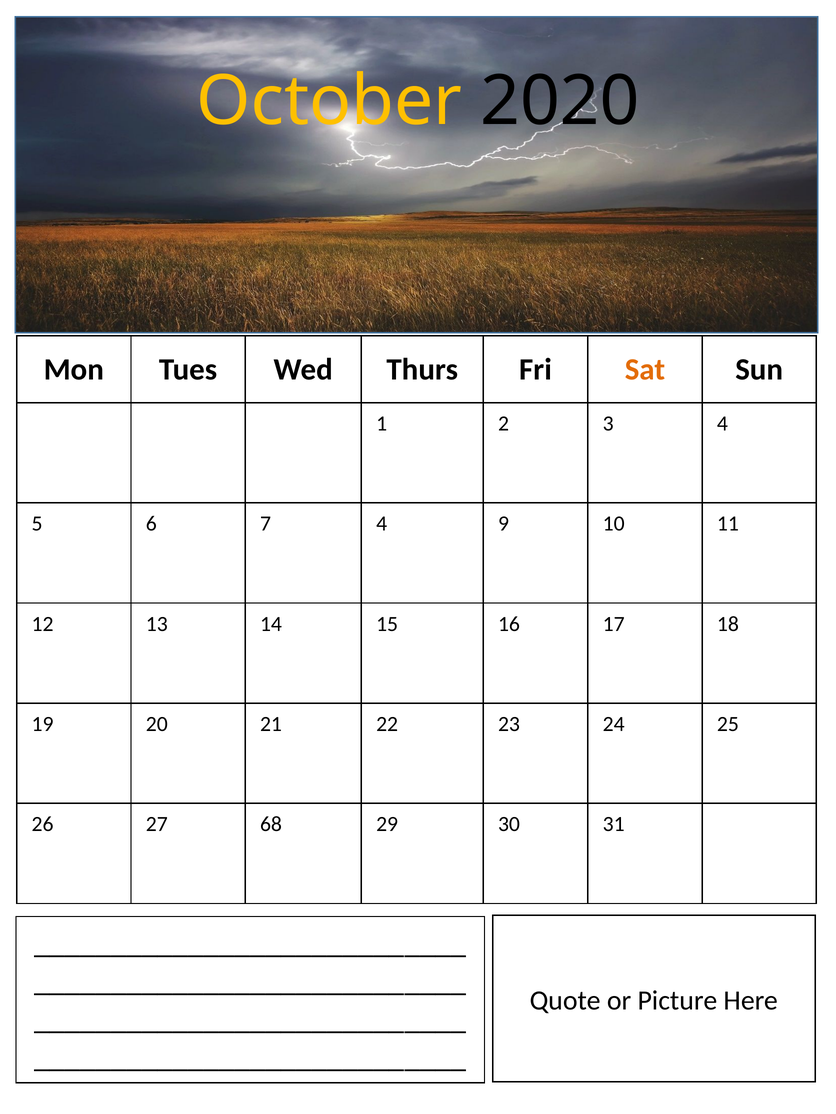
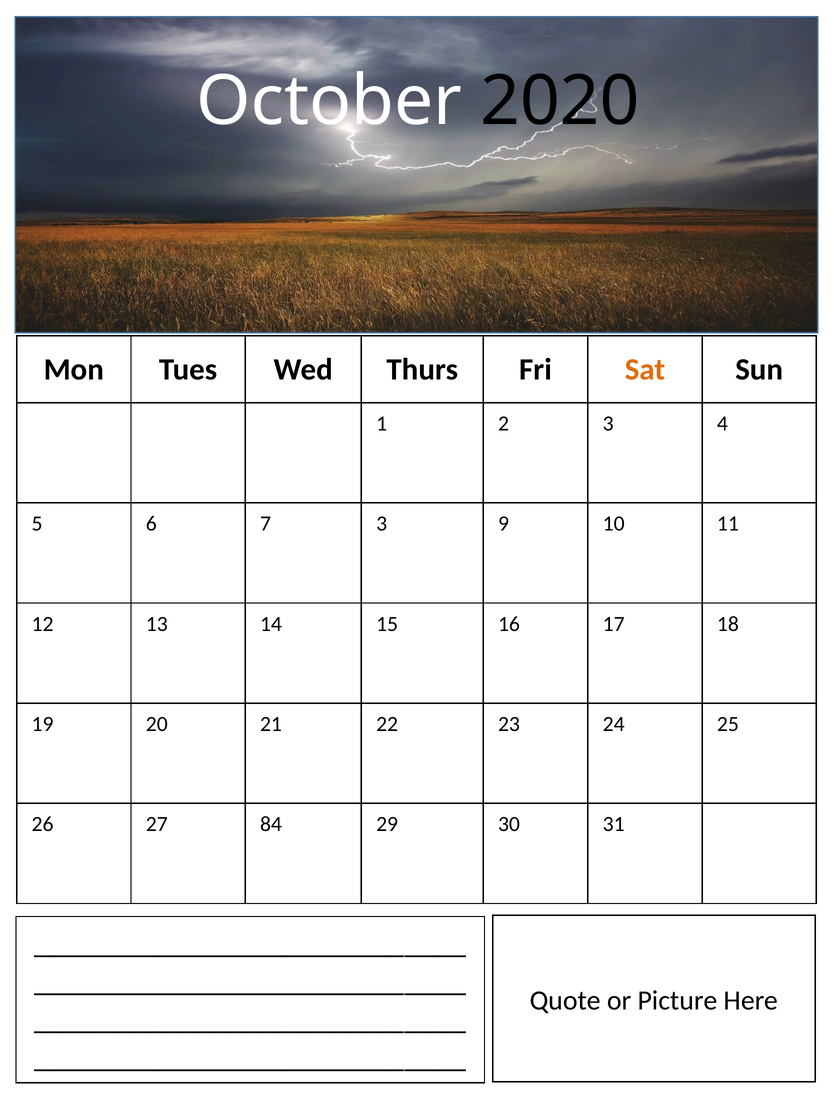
October colour: yellow -> white (329, 101)
7 4: 4 -> 3 (382, 524)
68: 68 -> 84 (271, 825)
